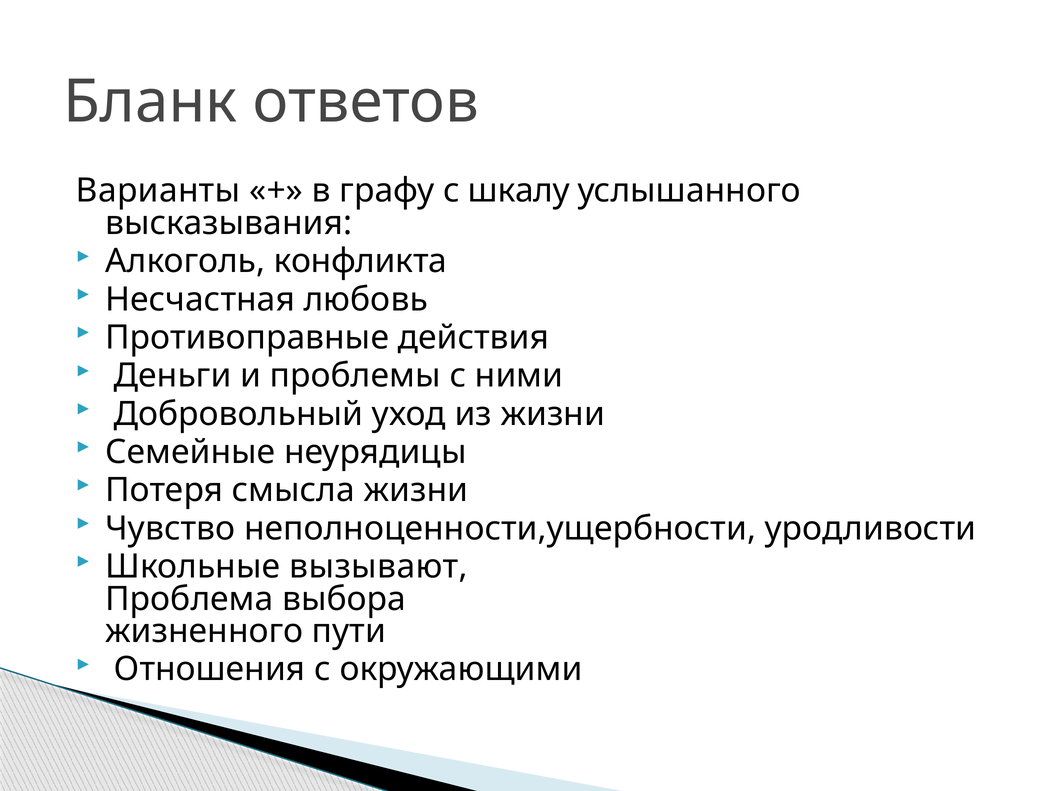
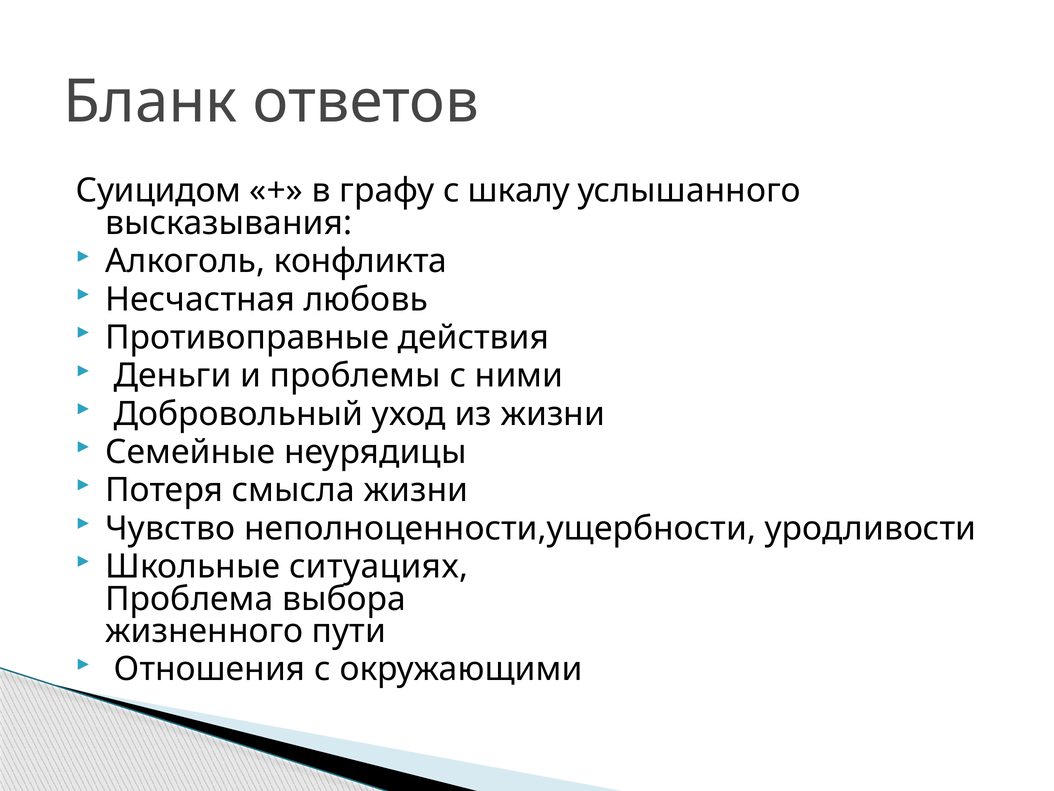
Варианты: Варианты -> Суицидом (158, 191)
вызывают: вызывают -> ситуациях (379, 566)
